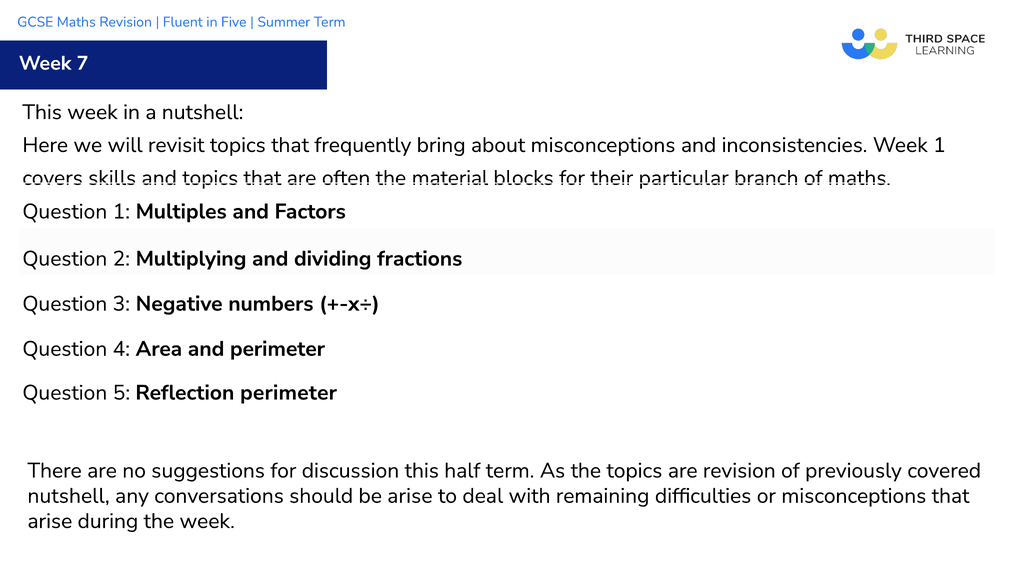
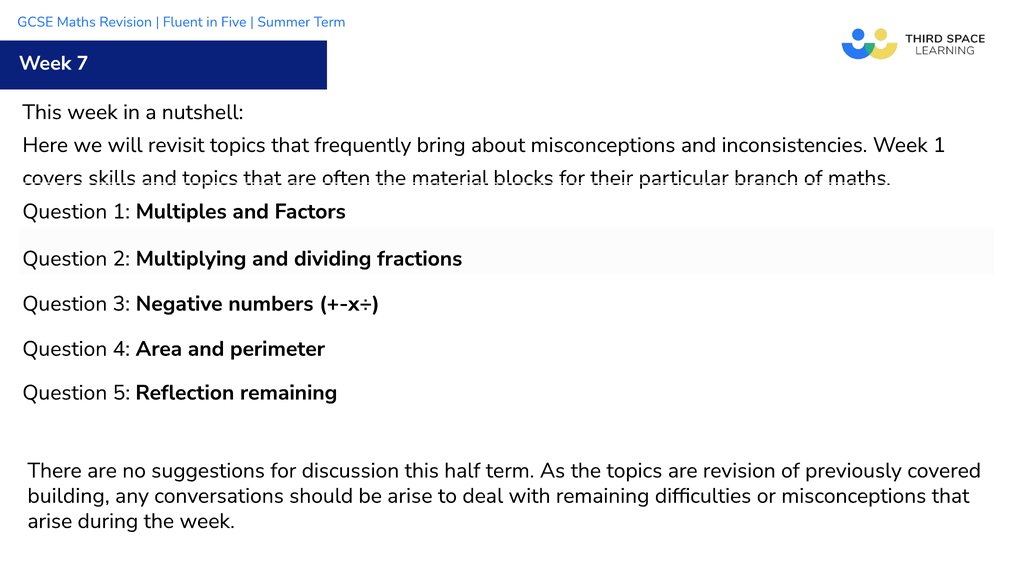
Reflection perimeter: perimeter -> remaining (289, 393)
nutshell: nutshell -> building (69, 496)
